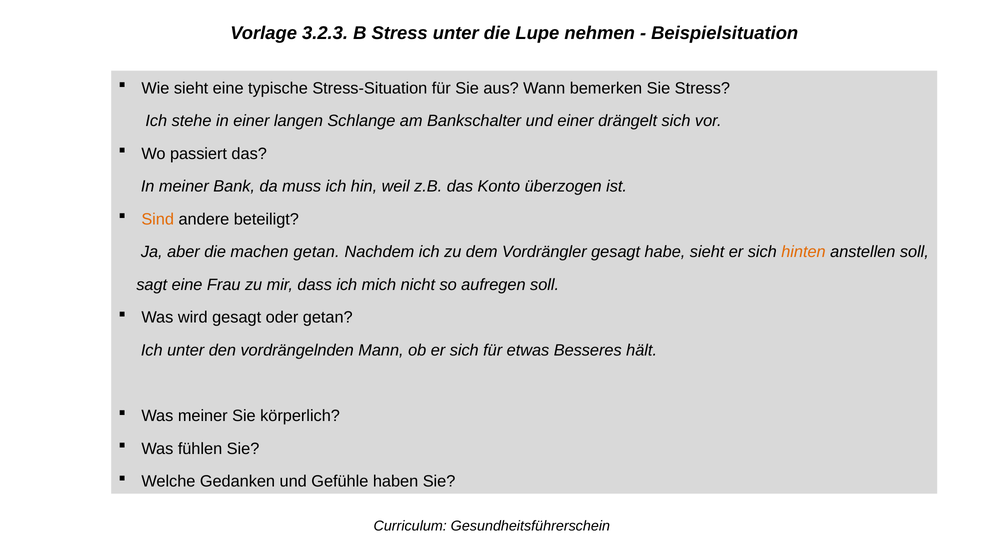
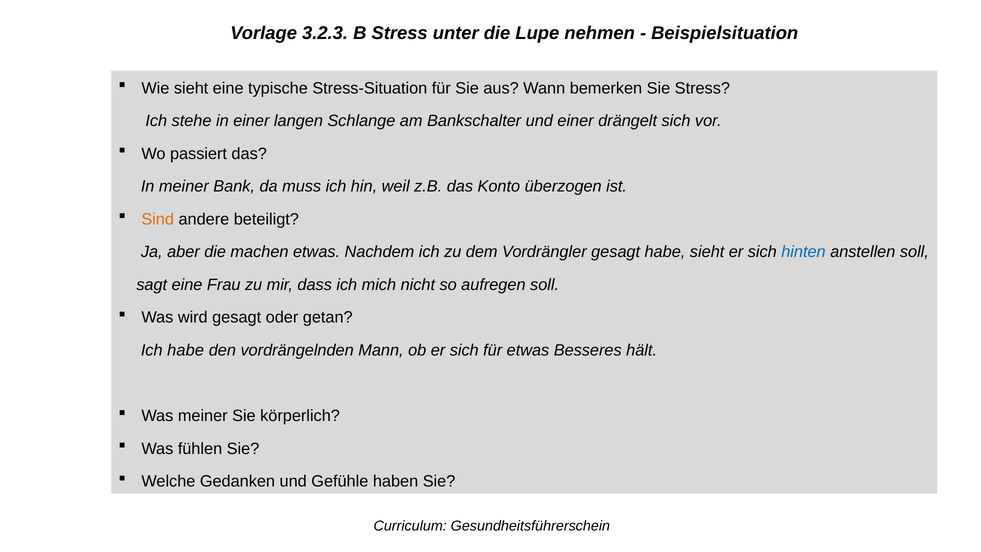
machen getan: getan -> etwas (317, 252)
hinten colour: orange -> blue (804, 252)
Ich unter: unter -> habe (186, 350)
